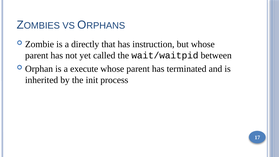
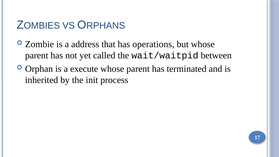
directly: directly -> address (85, 44)
instruction: instruction -> operations (153, 44)
